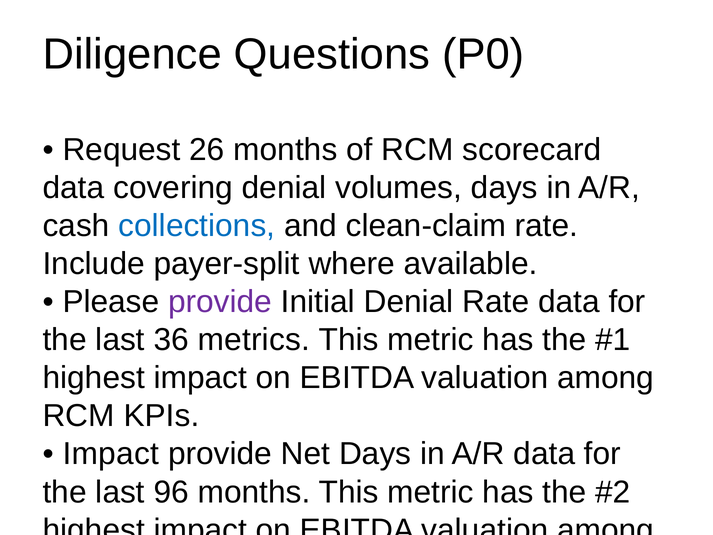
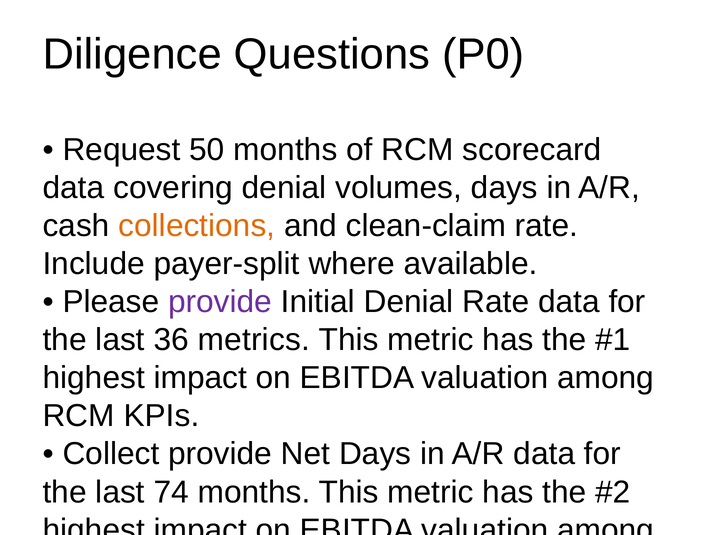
26: 26 -> 50 (207, 150)
collections colour: blue -> orange (197, 226)
Impact: Impact -> Collect (111, 454)
96: 96 -> 74 (171, 492)
